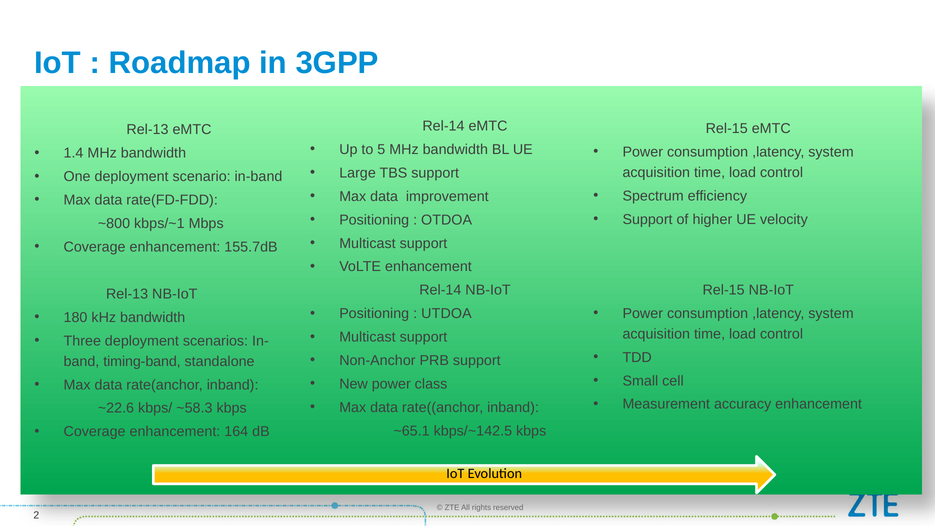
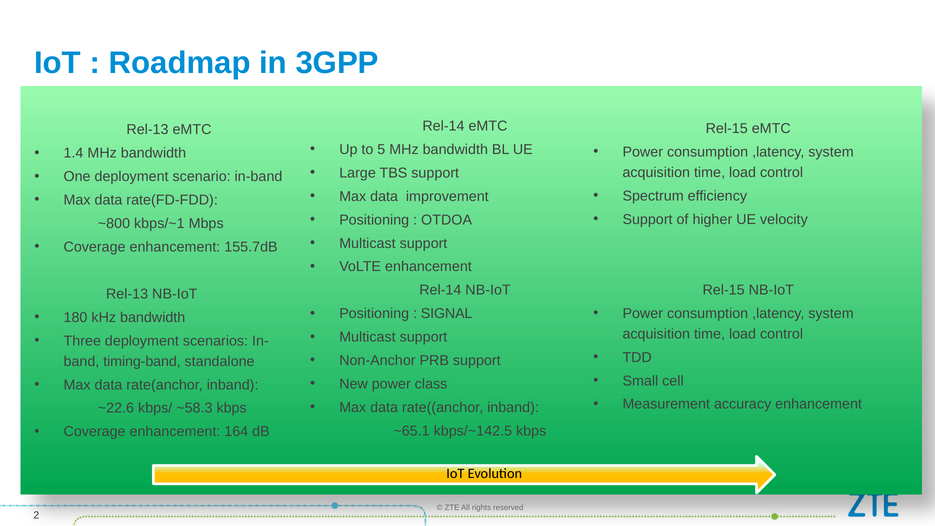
UTDOA: UTDOA -> SIGNAL (447, 314)
